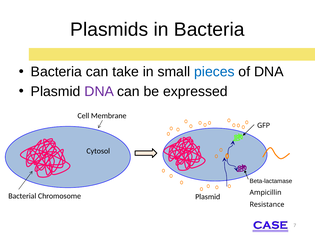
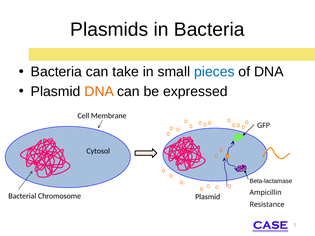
DNA colour: purple -> orange (99, 92)
